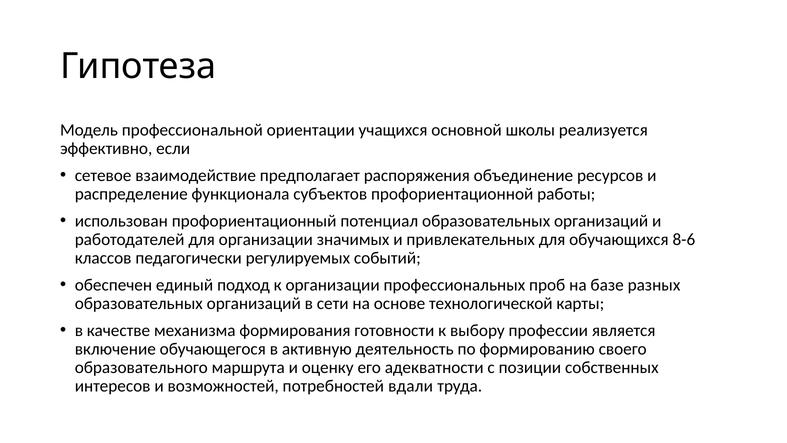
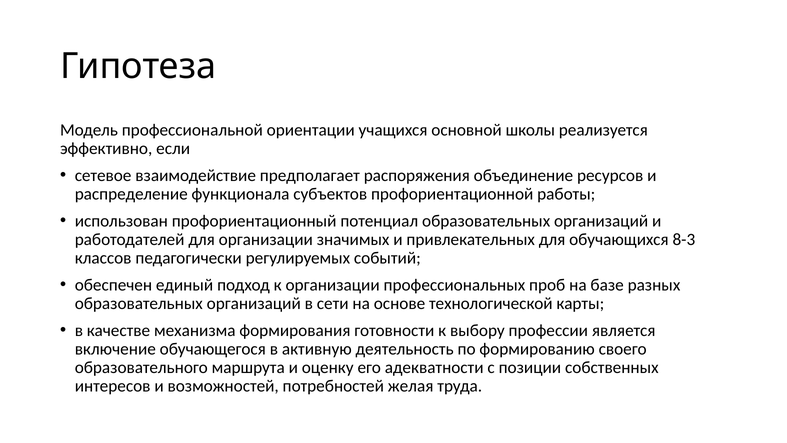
8-6: 8-6 -> 8-3 (684, 239)
вдали: вдали -> желая (411, 386)
